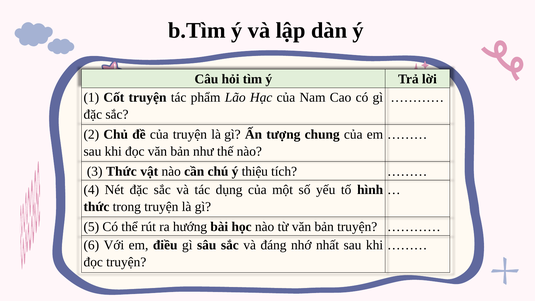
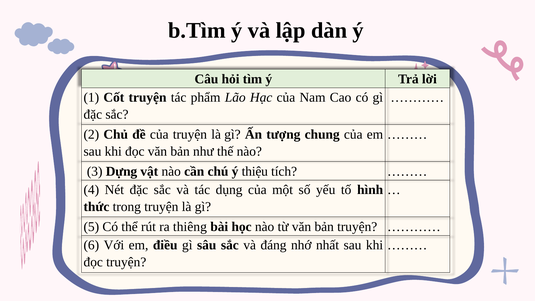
3 Thức: Thức -> Dựng (121, 171)
hướng: hướng -> thiêng (190, 227)
